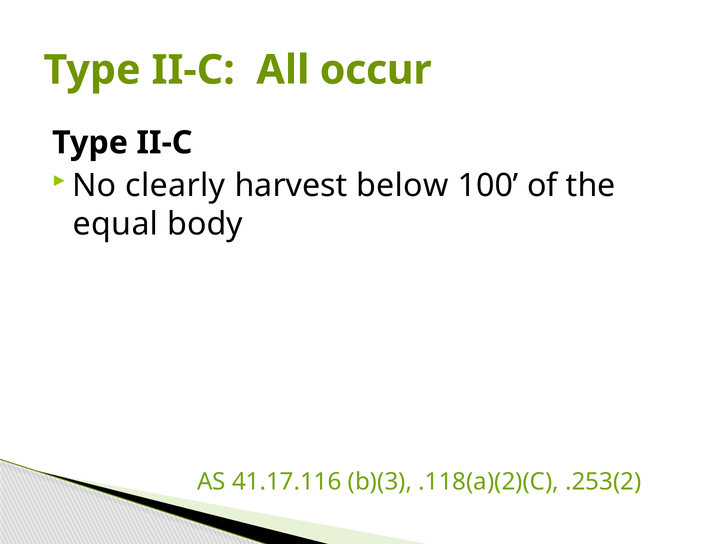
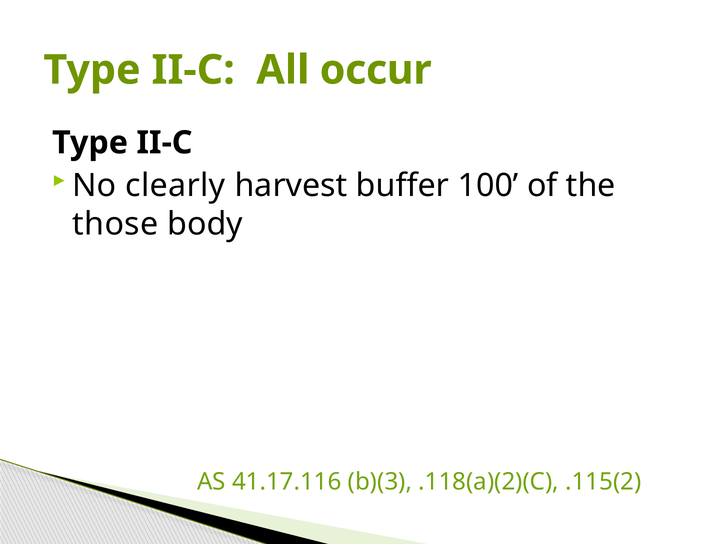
below: below -> buffer (403, 185)
equal: equal -> those (115, 224)
.253(2: .253(2 -> .115(2 (603, 481)
